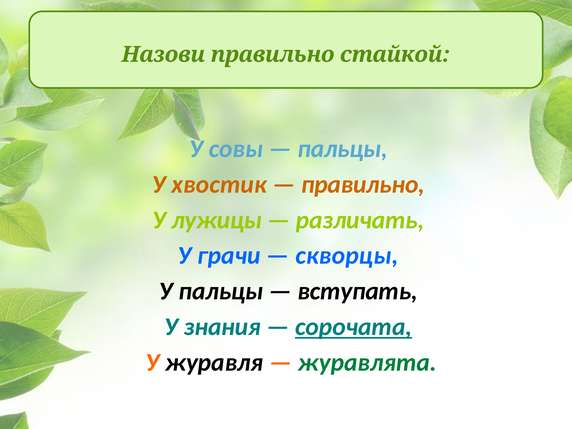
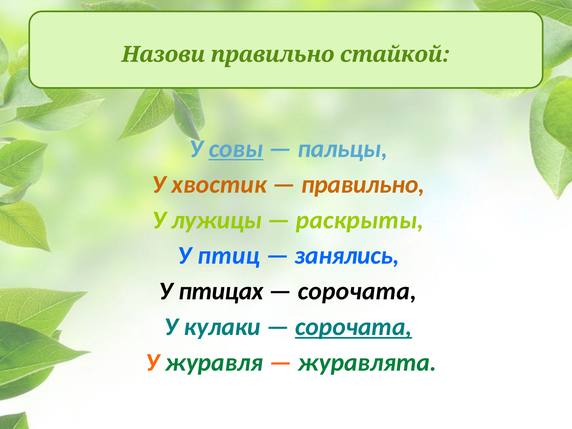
совы underline: none -> present (236, 149)
различать: различать -> раскрыты (360, 220)
грачи: грачи -> птиц (229, 256)
скворцы: скворцы -> занялись (347, 256)
У пальцы: пальцы -> птицах (221, 291)
вступать: вступать -> сорочата (357, 291)
знания: знания -> кулаки (222, 327)
журавля colour: black -> green (214, 362)
